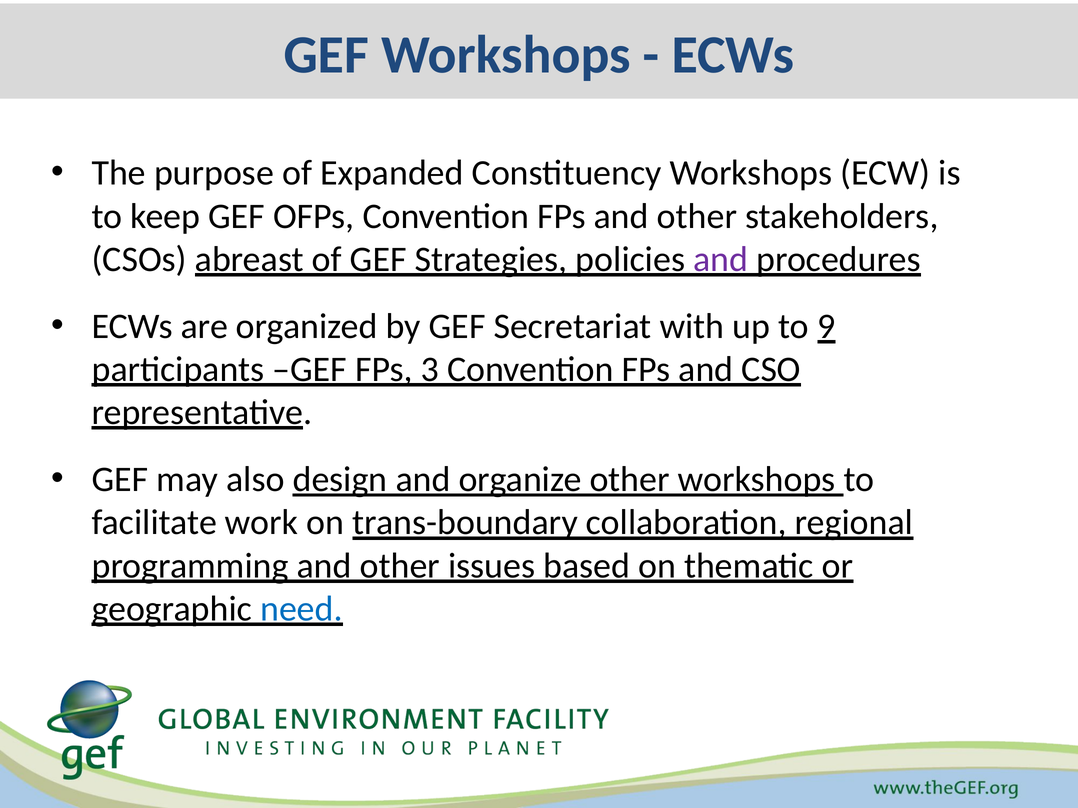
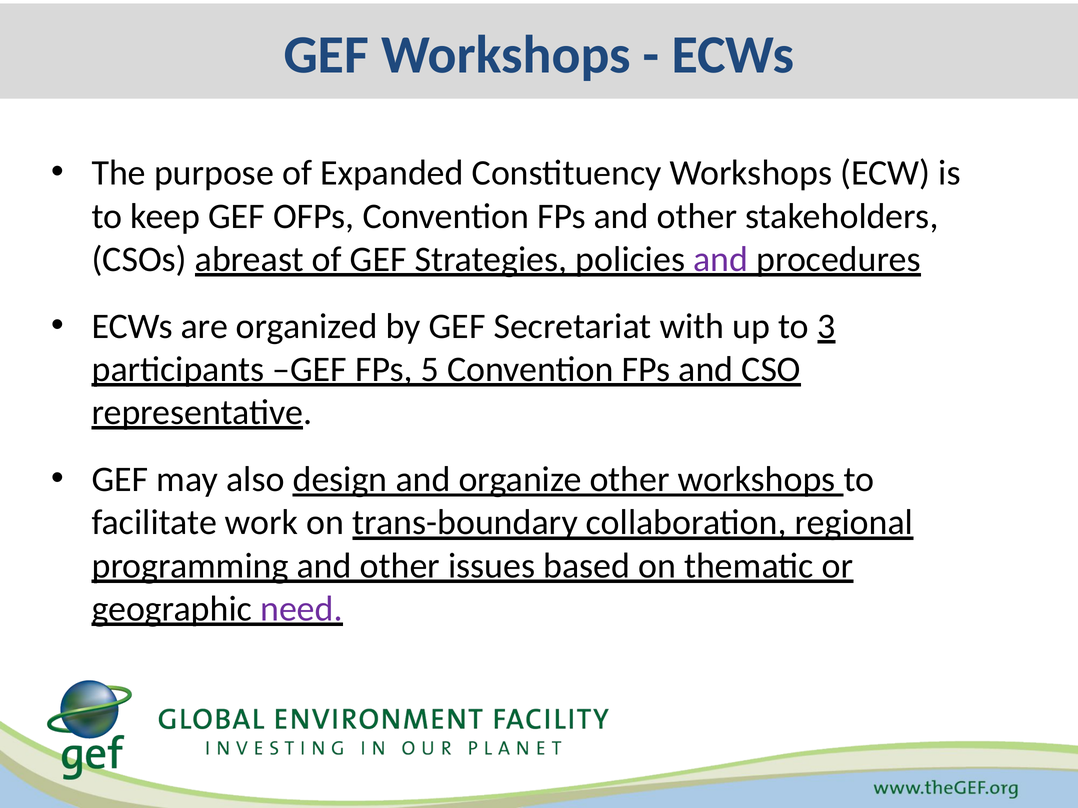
9: 9 -> 3 (826, 327)
3: 3 -> 5 (430, 370)
need colour: blue -> purple (301, 609)
